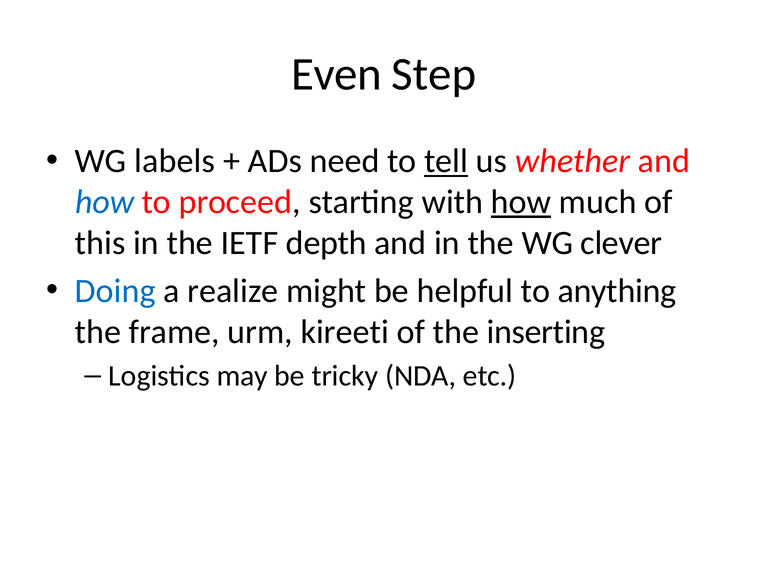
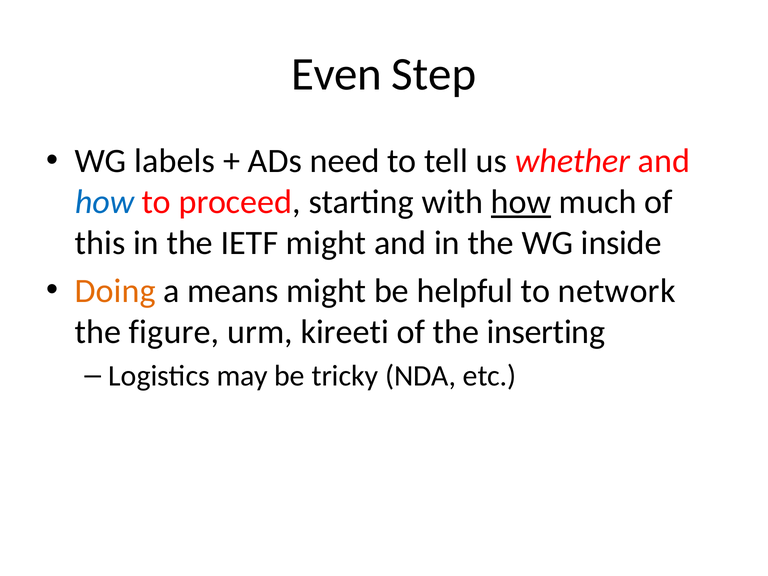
tell underline: present -> none (446, 161)
IETF depth: depth -> might (326, 243)
clever: clever -> inside (621, 243)
Doing colour: blue -> orange (115, 291)
realize: realize -> means (233, 291)
anything: anything -> network (617, 291)
frame: frame -> figure (174, 332)
